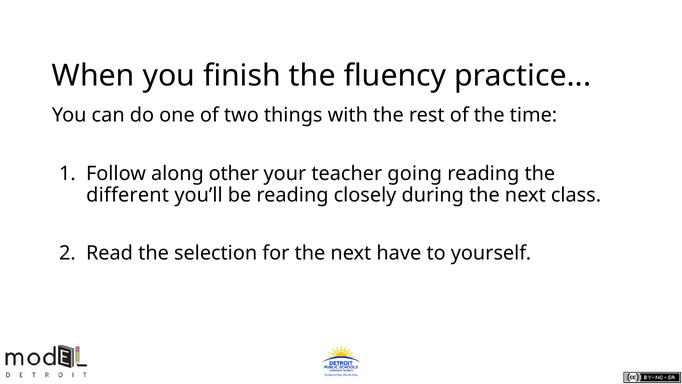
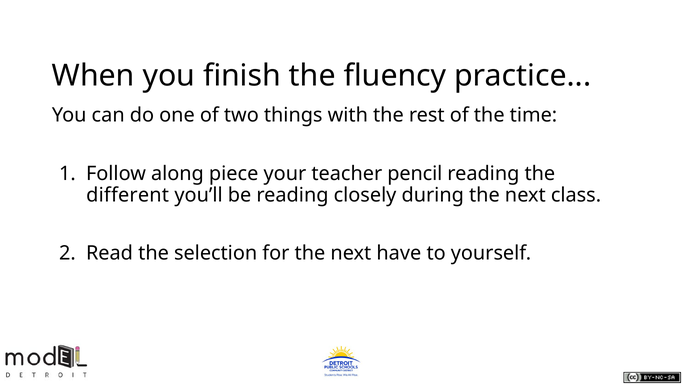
other: other -> piece (234, 173)
going: going -> pencil (415, 173)
